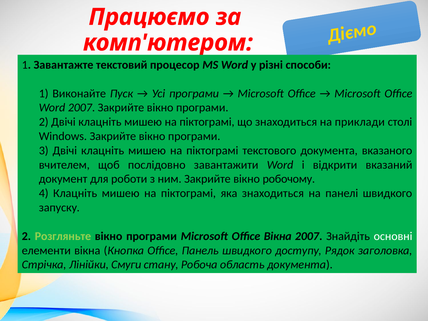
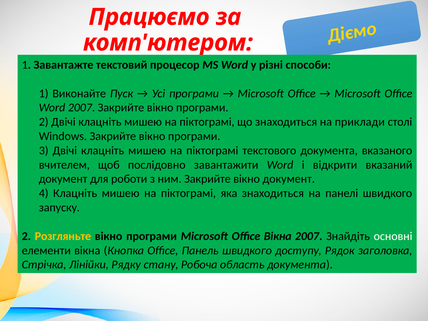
вікно робочому: робочому -> документ (289, 179)
Розгляньте colour: light green -> yellow (63, 236)
Смуги: Смуги -> Рядку (126, 265)
